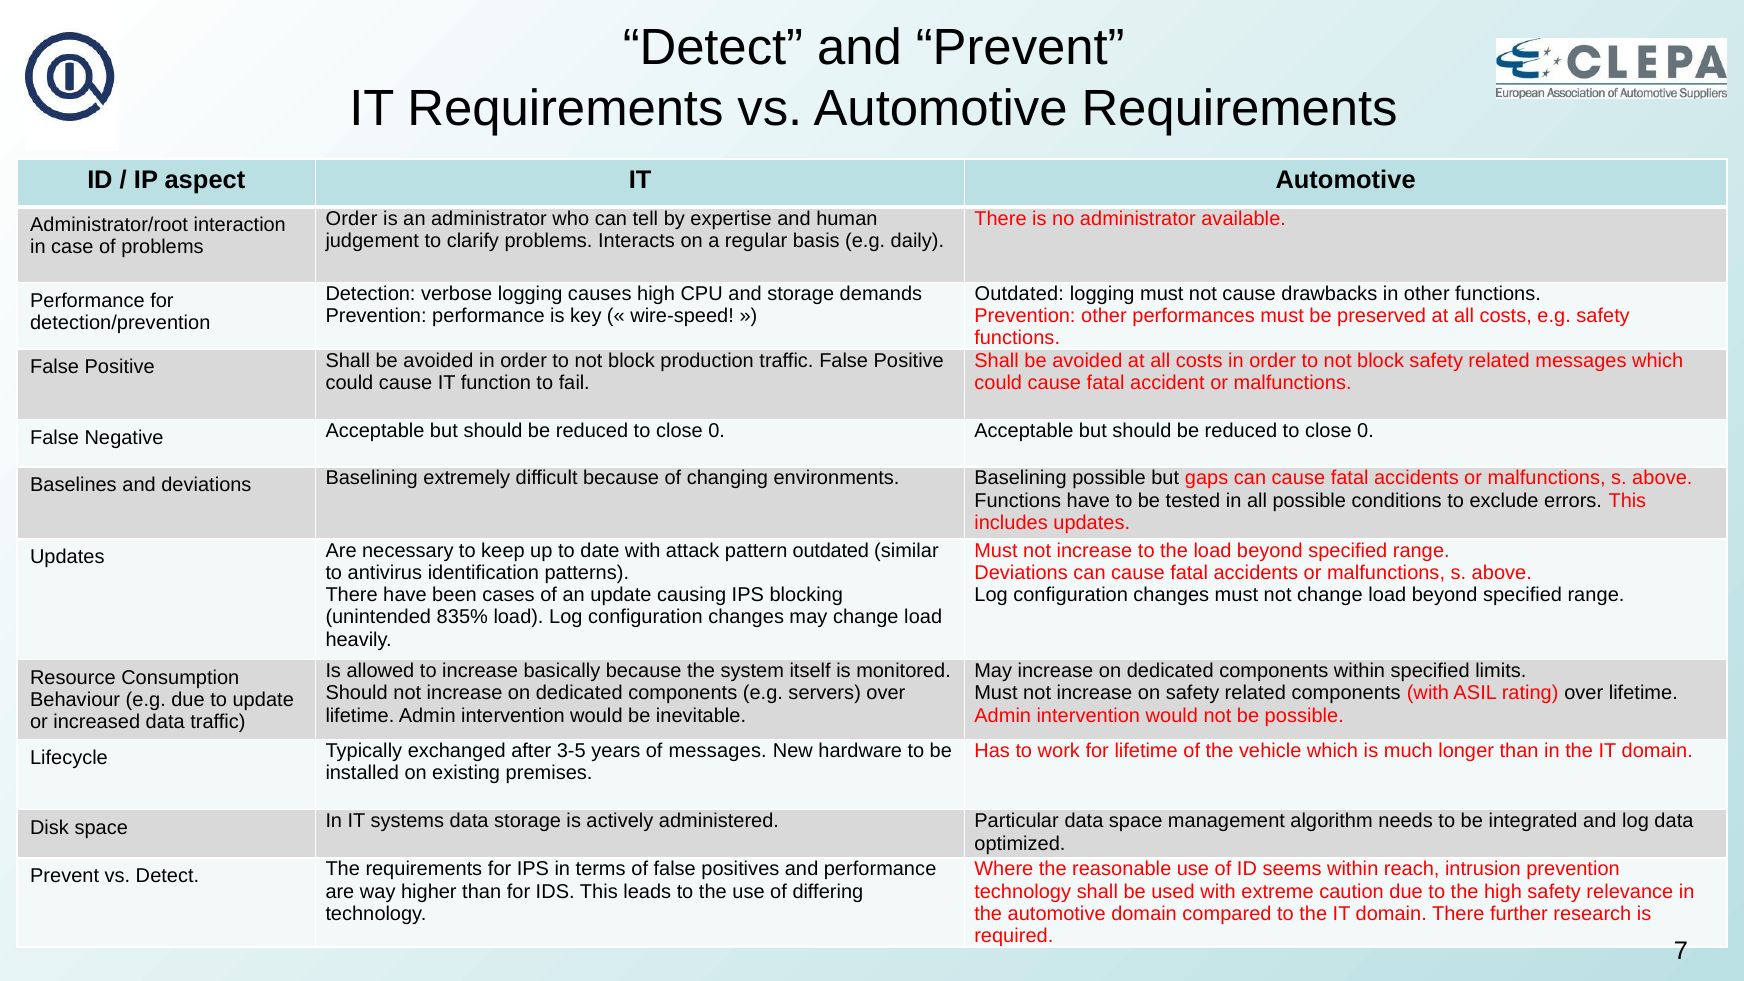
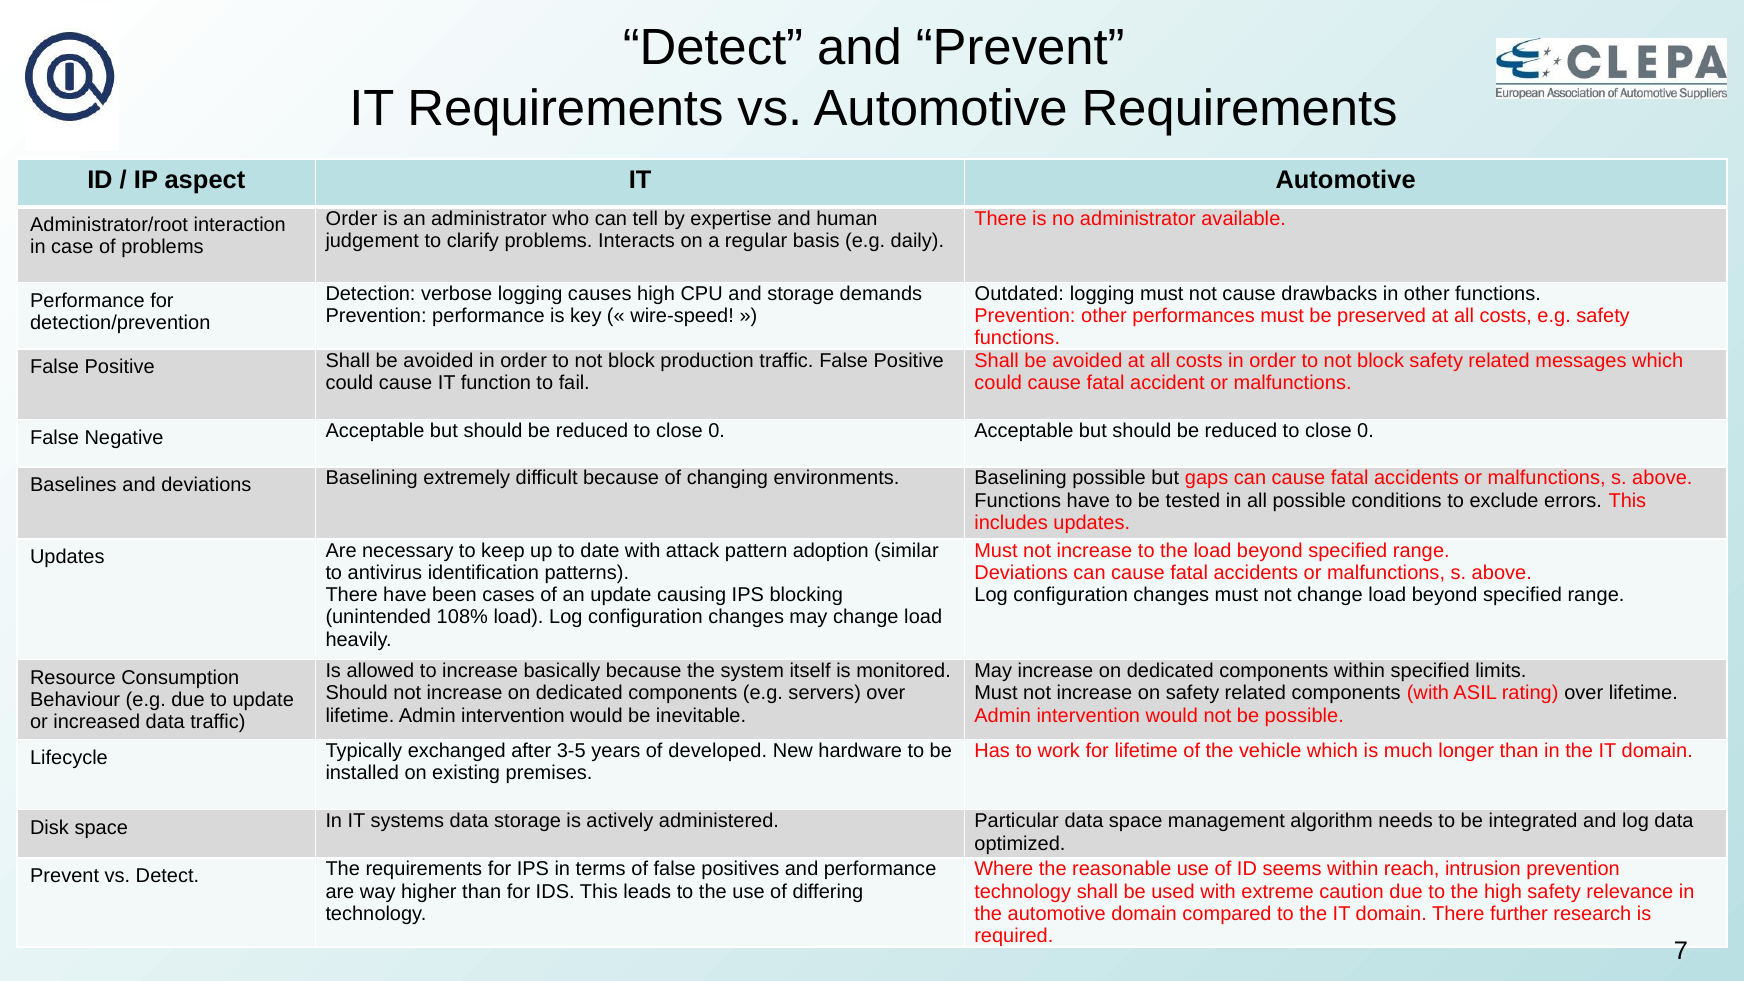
pattern outdated: outdated -> adoption (831, 551)
835%: 835% -> 108% (462, 617)
of messages: messages -> developed (718, 751)
